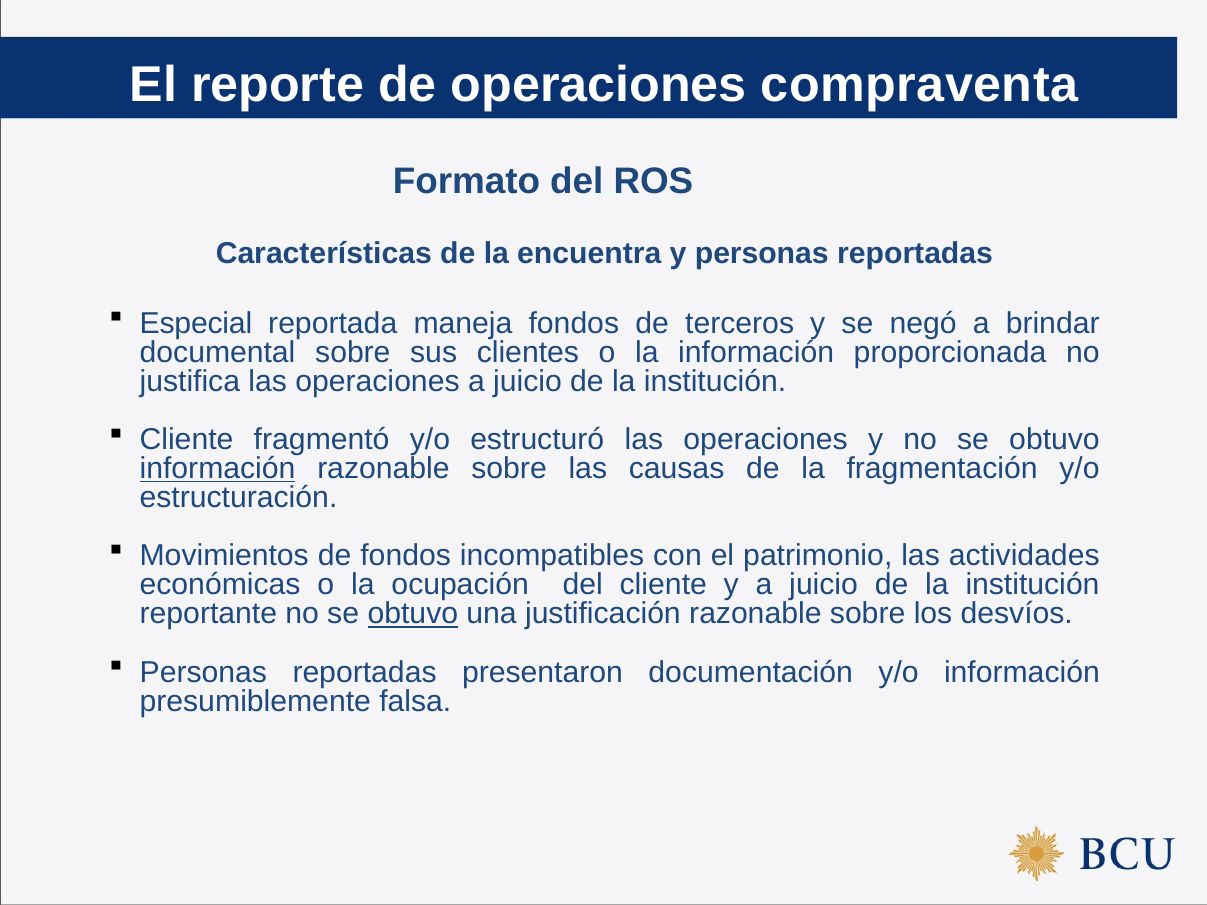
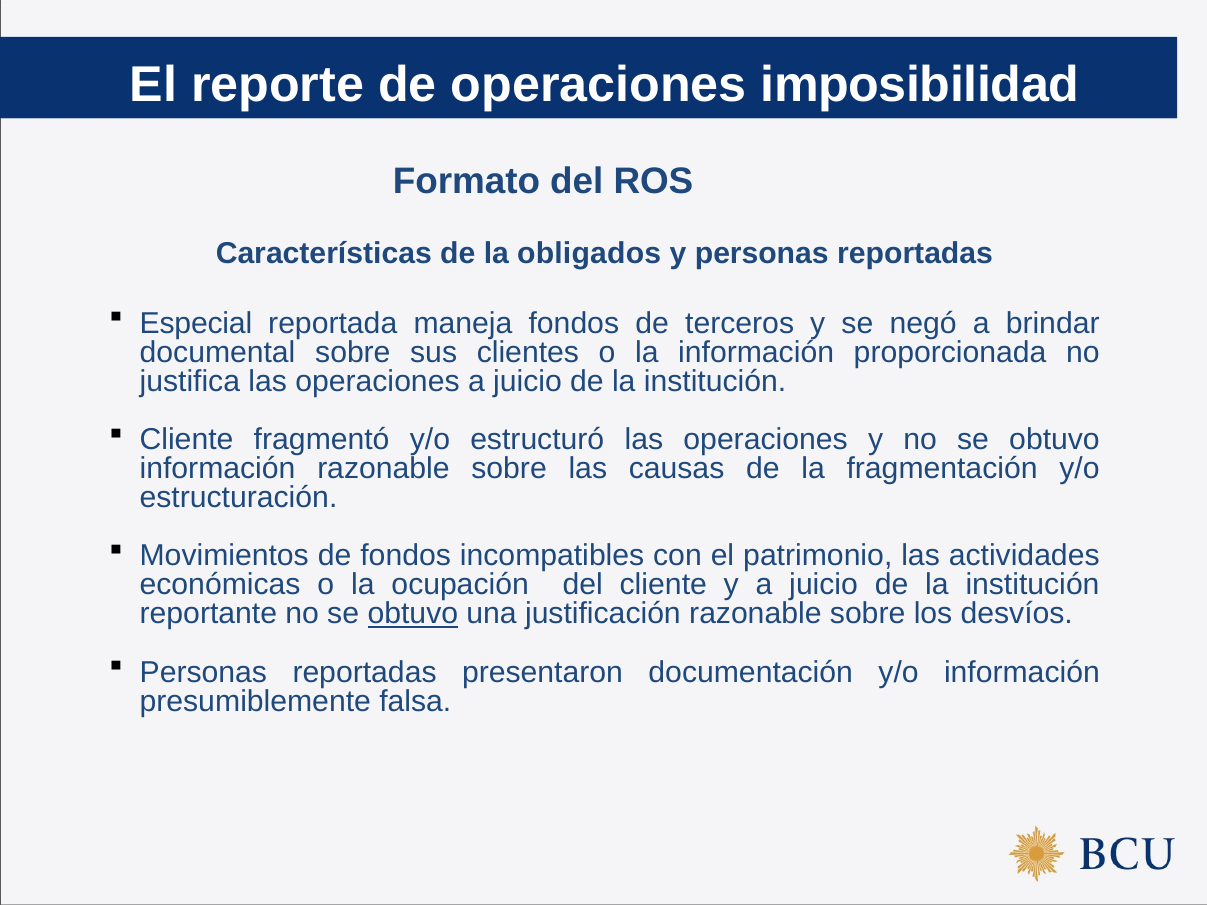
compraventa: compraventa -> imposibilidad (920, 85)
encuentra: encuentra -> obligados (589, 253)
información underline: present -> none (218, 469)
